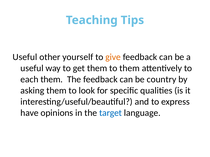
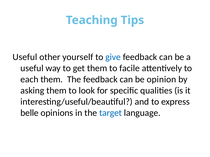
give colour: orange -> blue (113, 57)
to them: them -> facile (130, 68)
country: country -> opinion (162, 80)
have: have -> belle (30, 113)
